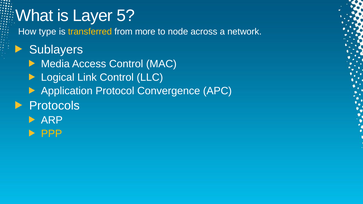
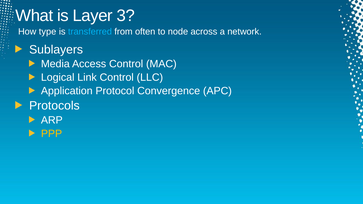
5: 5 -> 3 (126, 16)
transferred colour: yellow -> light blue (90, 32)
more: more -> often (145, 32)
